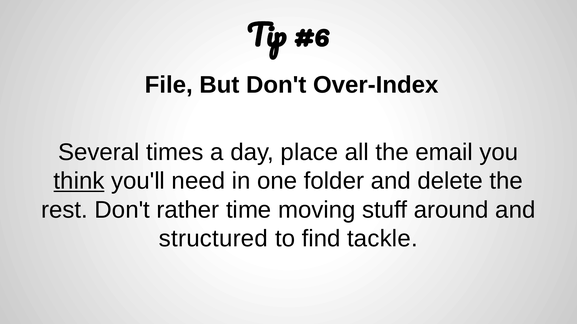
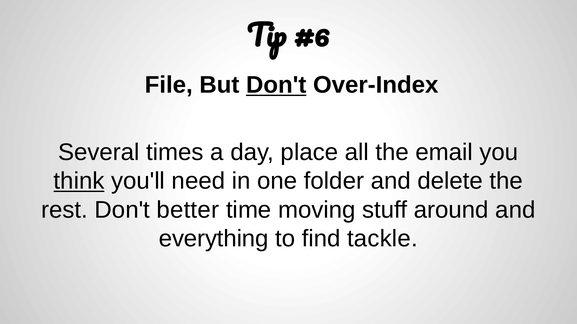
Don't underline: none -> present (276, 85)
rather: rather -> better (188, 210)
structured: structured -> everything (214, 239)
